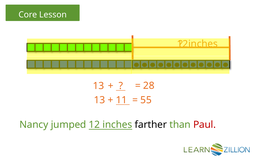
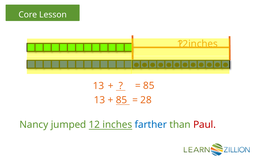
28: 28 -> 85 (149, 86)
11: 11 -> 85 (122, 100)
55: 55 -> 28 (146, 100)
farther colour: black -> blue (151, 125)
